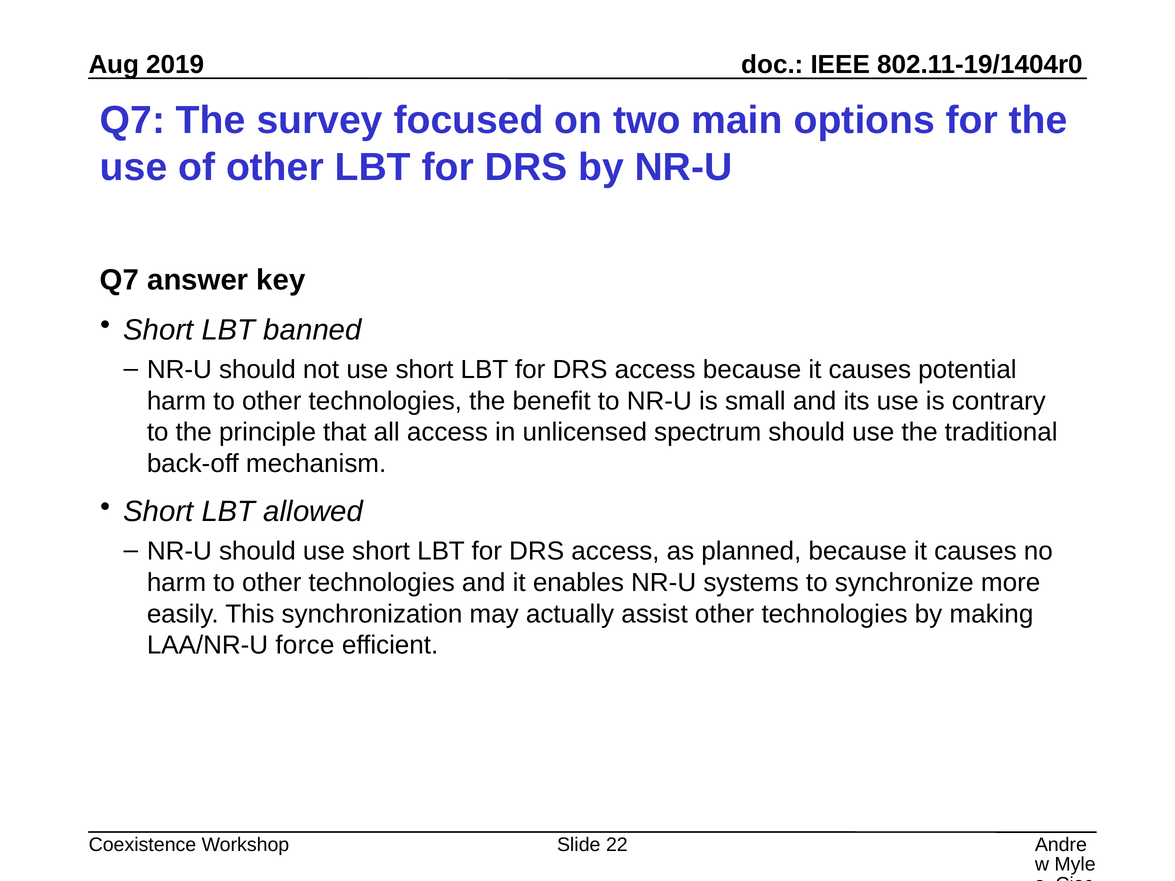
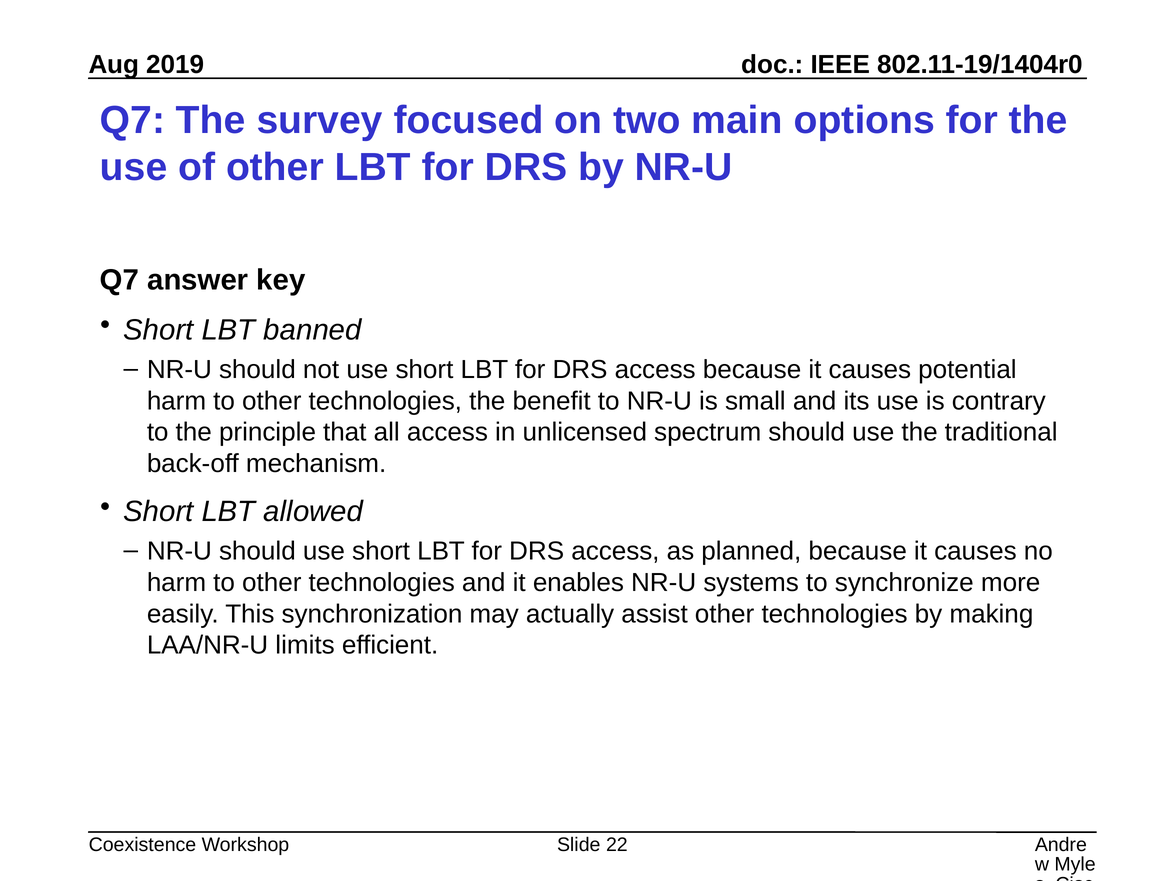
force: force -> limits (305, 645)
